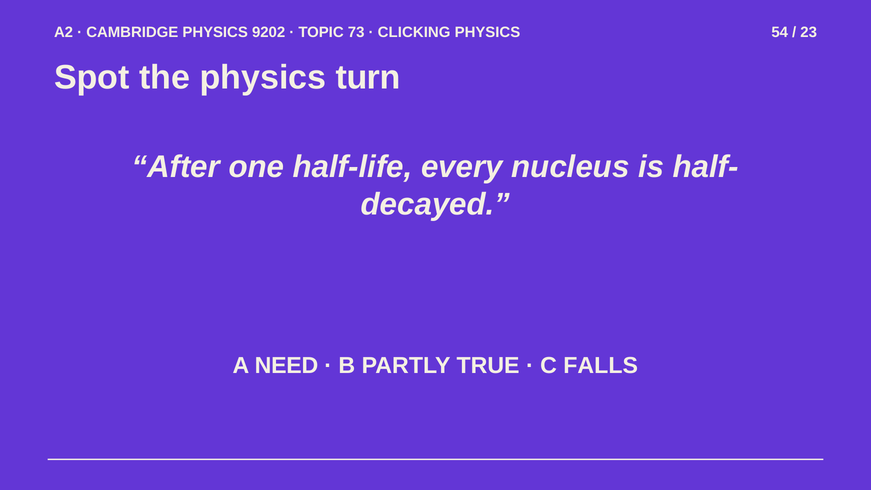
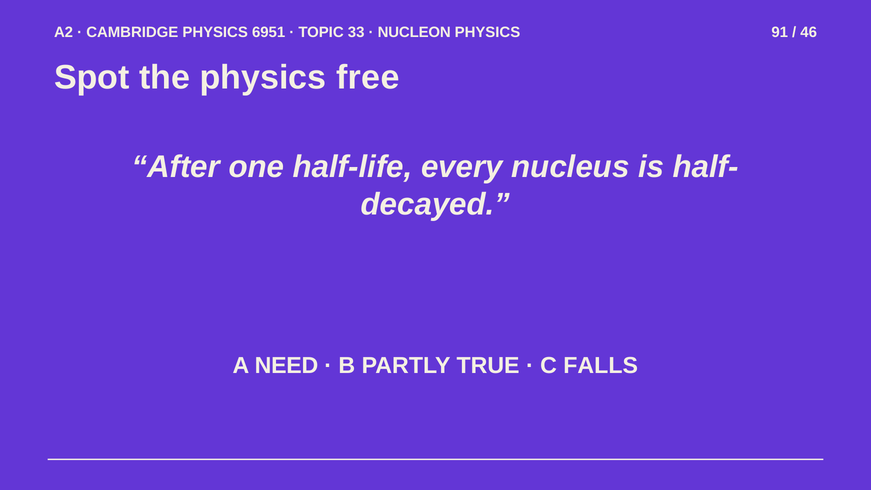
9202: 9202 -> 6951 (269, 32)
73: 73 -> 33 (356, 32)
CLICKING: CLICKING -> NUCLEON (414, 32)
54: 54 -> 91 (780, 32)
23: 23 -> 46 (809, 32)
turn: turn -> free (368, 78)
